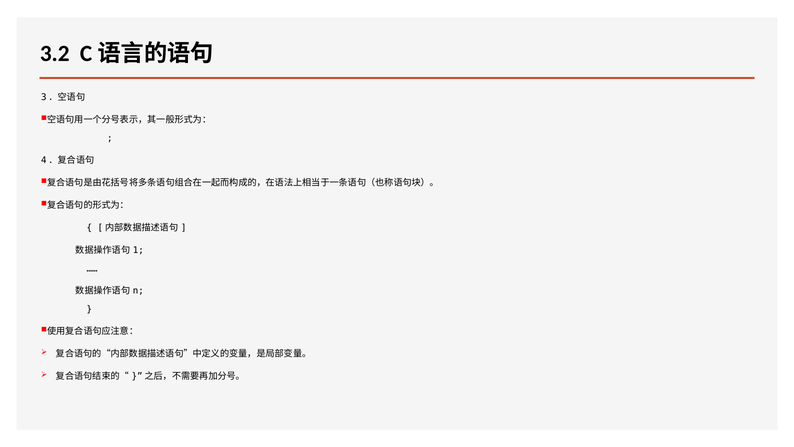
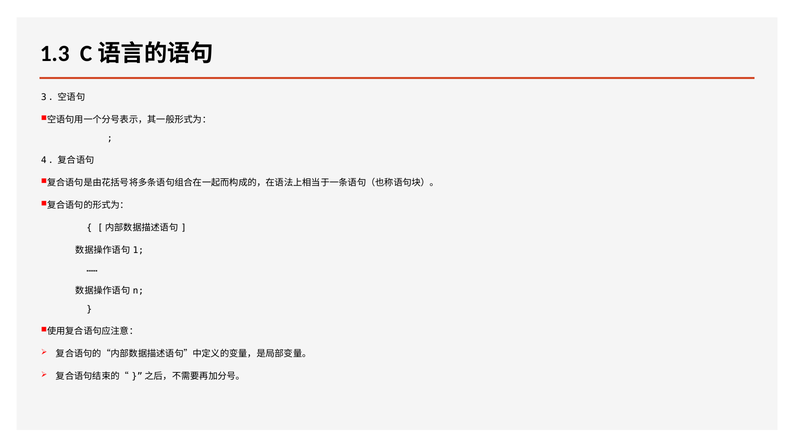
3.2: 3.2 -> 1.3 (55, 54)
